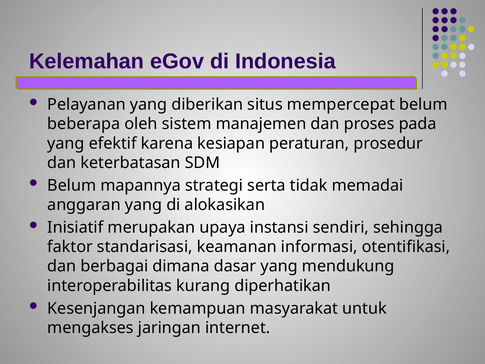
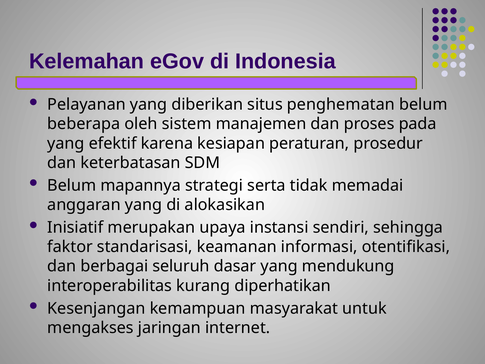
mempercepat: mempercepat -> penghematan (341, 104)
dimana: dimana -> seluruh (181, 266)
